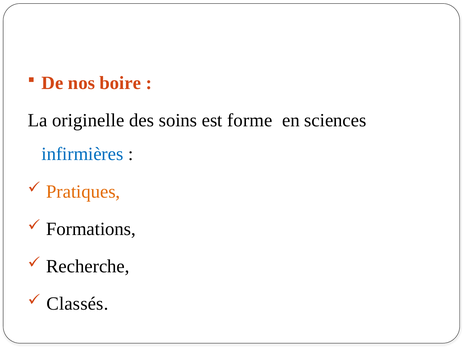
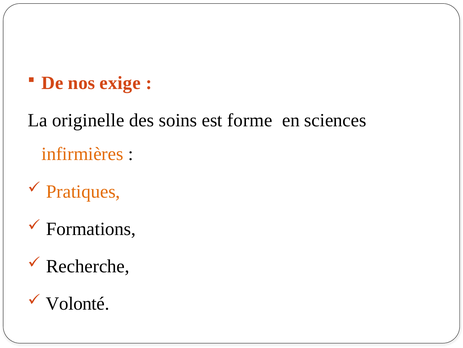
boire: boire -> exige (120, 83)
infirmières colour: blue -> orange (82, 154)
Classés: Classés -> Volonté (78, 303)
